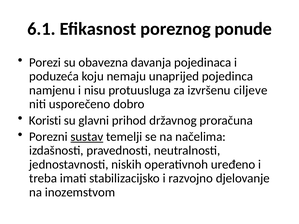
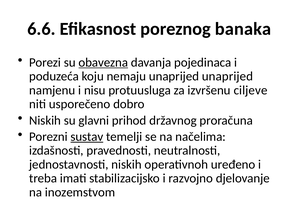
6.1: 6.1 -> 6.6 (41, 29)
ponude: ponude -> banaka (243, 29)
obavezna underline: none -> present (103, 62)
unaprijed pojedinca: pojedinca -> unaprijed (227, 76)
Koristi: Koristi -> Niskih (45, 120)
